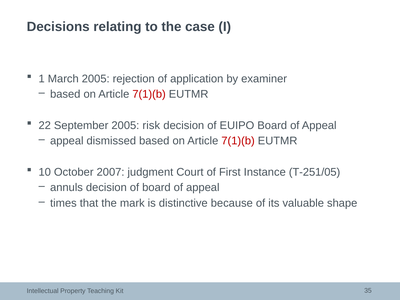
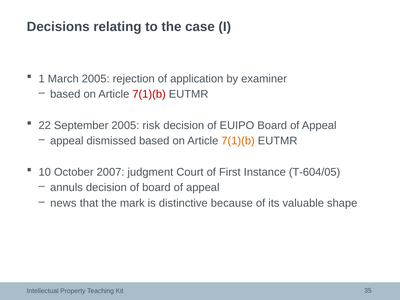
7(1)(b colour: red -> orange (238, 141)
T-251/05: T-251/05 -> T-604/05 (315, 172)
times: times -> news (63, 203)
